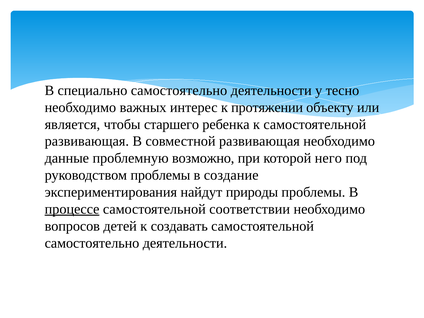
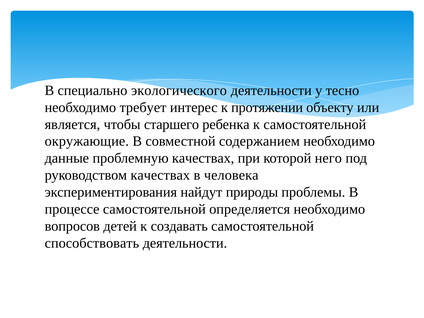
специально самостоятельно: самостоятельно -> экологического (179, 90)
важных: важных -> требует (143, 107)
развивающая: развивающая -> окружающие (87, 141)
совместной развивающая: развивающая -> содержанием (259, 141)
проблемную возможно: возможно -> качествах (203, 158)
руководством проблемы: проблемы -> качествах (160, 175)
создание: создание -> человека (231, 175)
процессе underline: present -> none (72, 209)
соответствии: соответствии -> определяется (250, 209)
самостоятельно: самостоятельно -> способствовать (92, 243)
